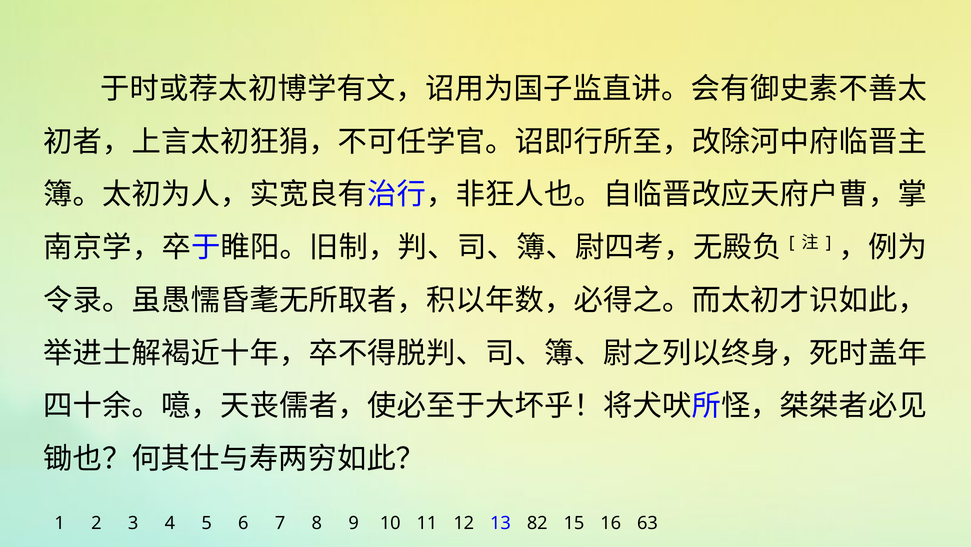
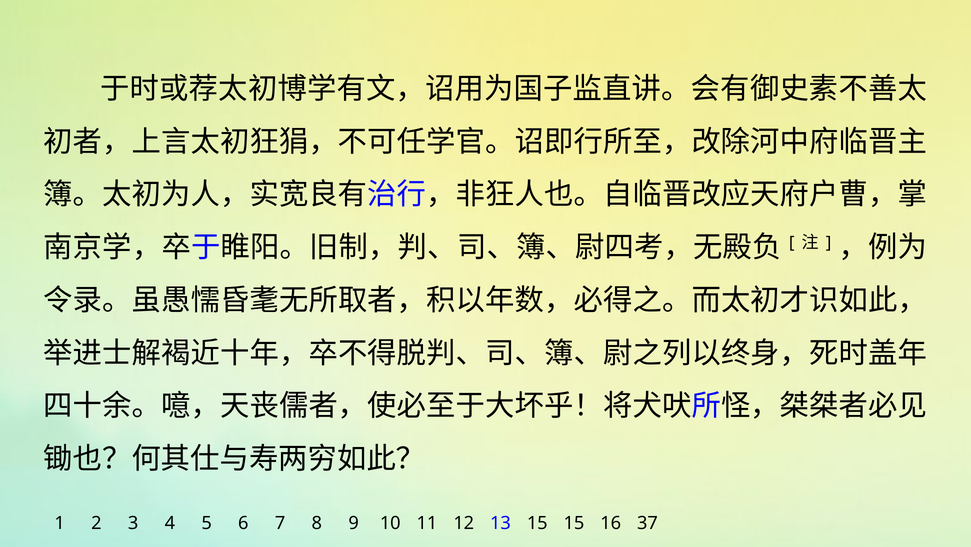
13 82: 82 -> 15 (537, 523)
63: 63 -> 37 (647, 523)
